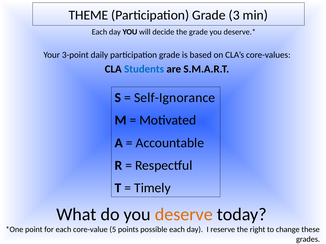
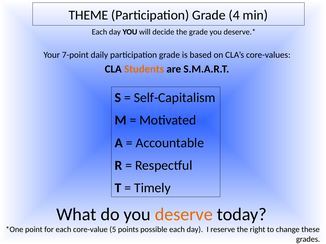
3: 3 -> 4 (234, 15)
3-point: 3-point -> 7-point (75, 55)
Students colour: blue -> orange (144, 69)
Self-Ignorance: Self-Ignorance -> Self-Capitalism (175, 98)
